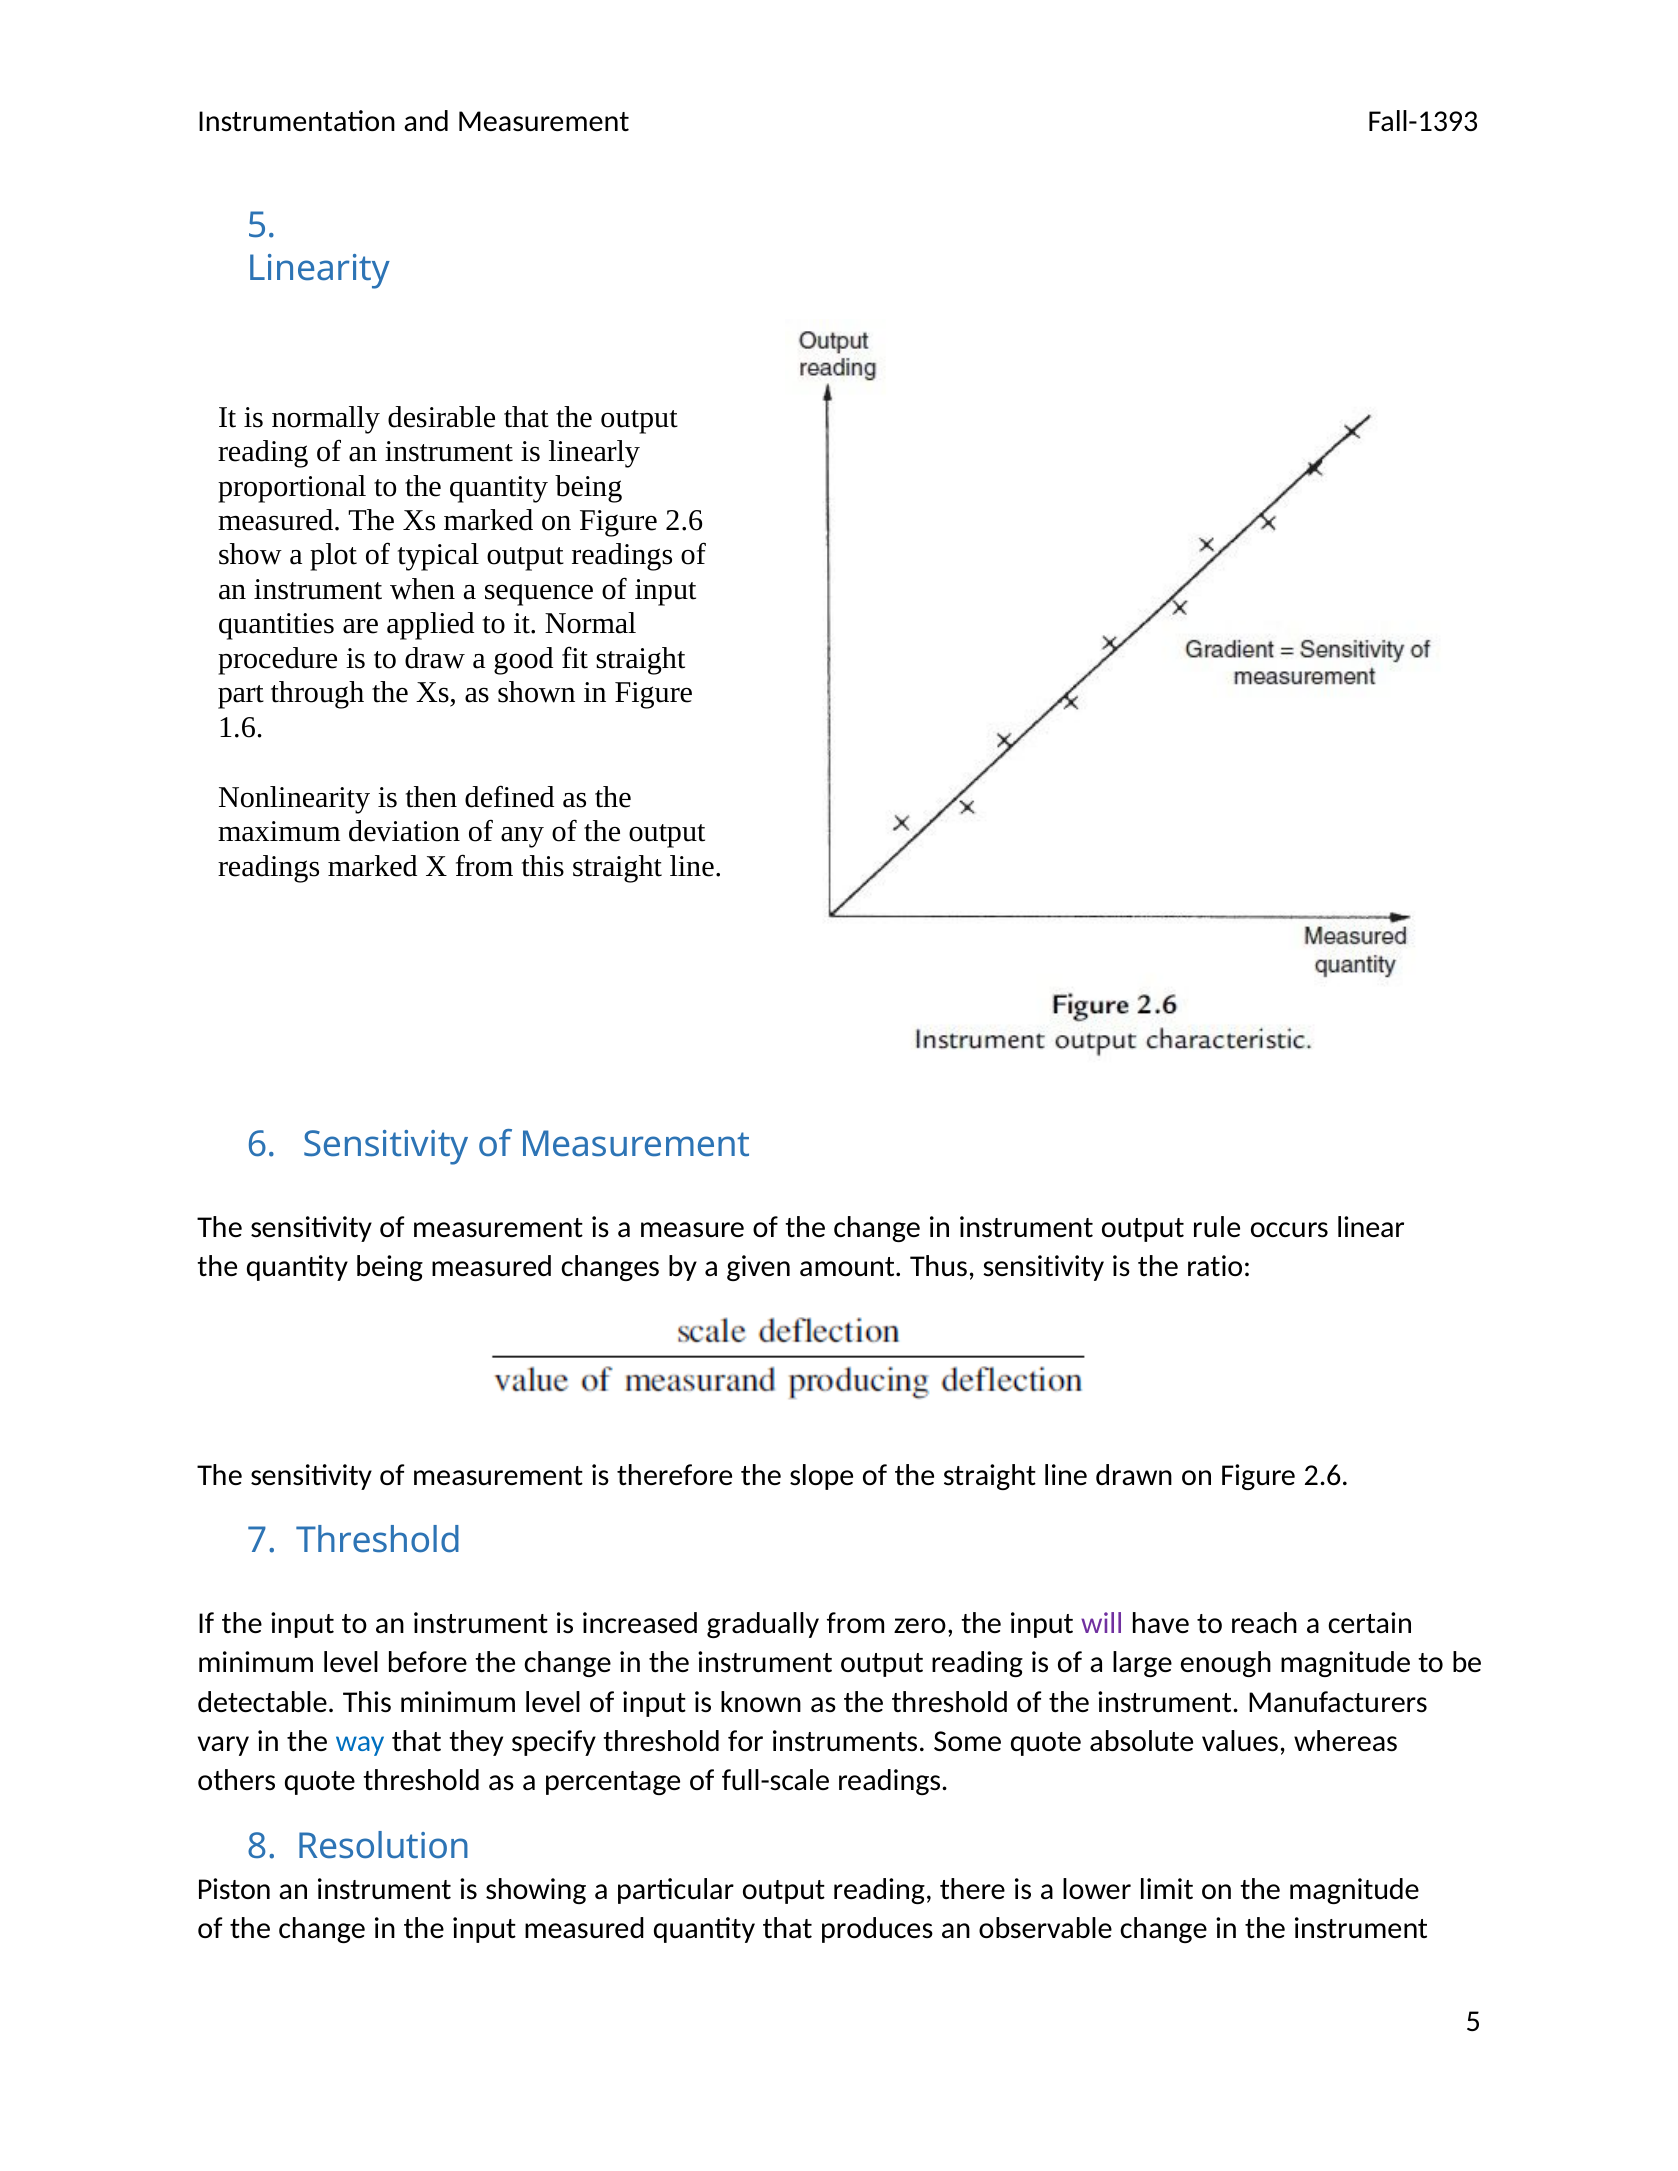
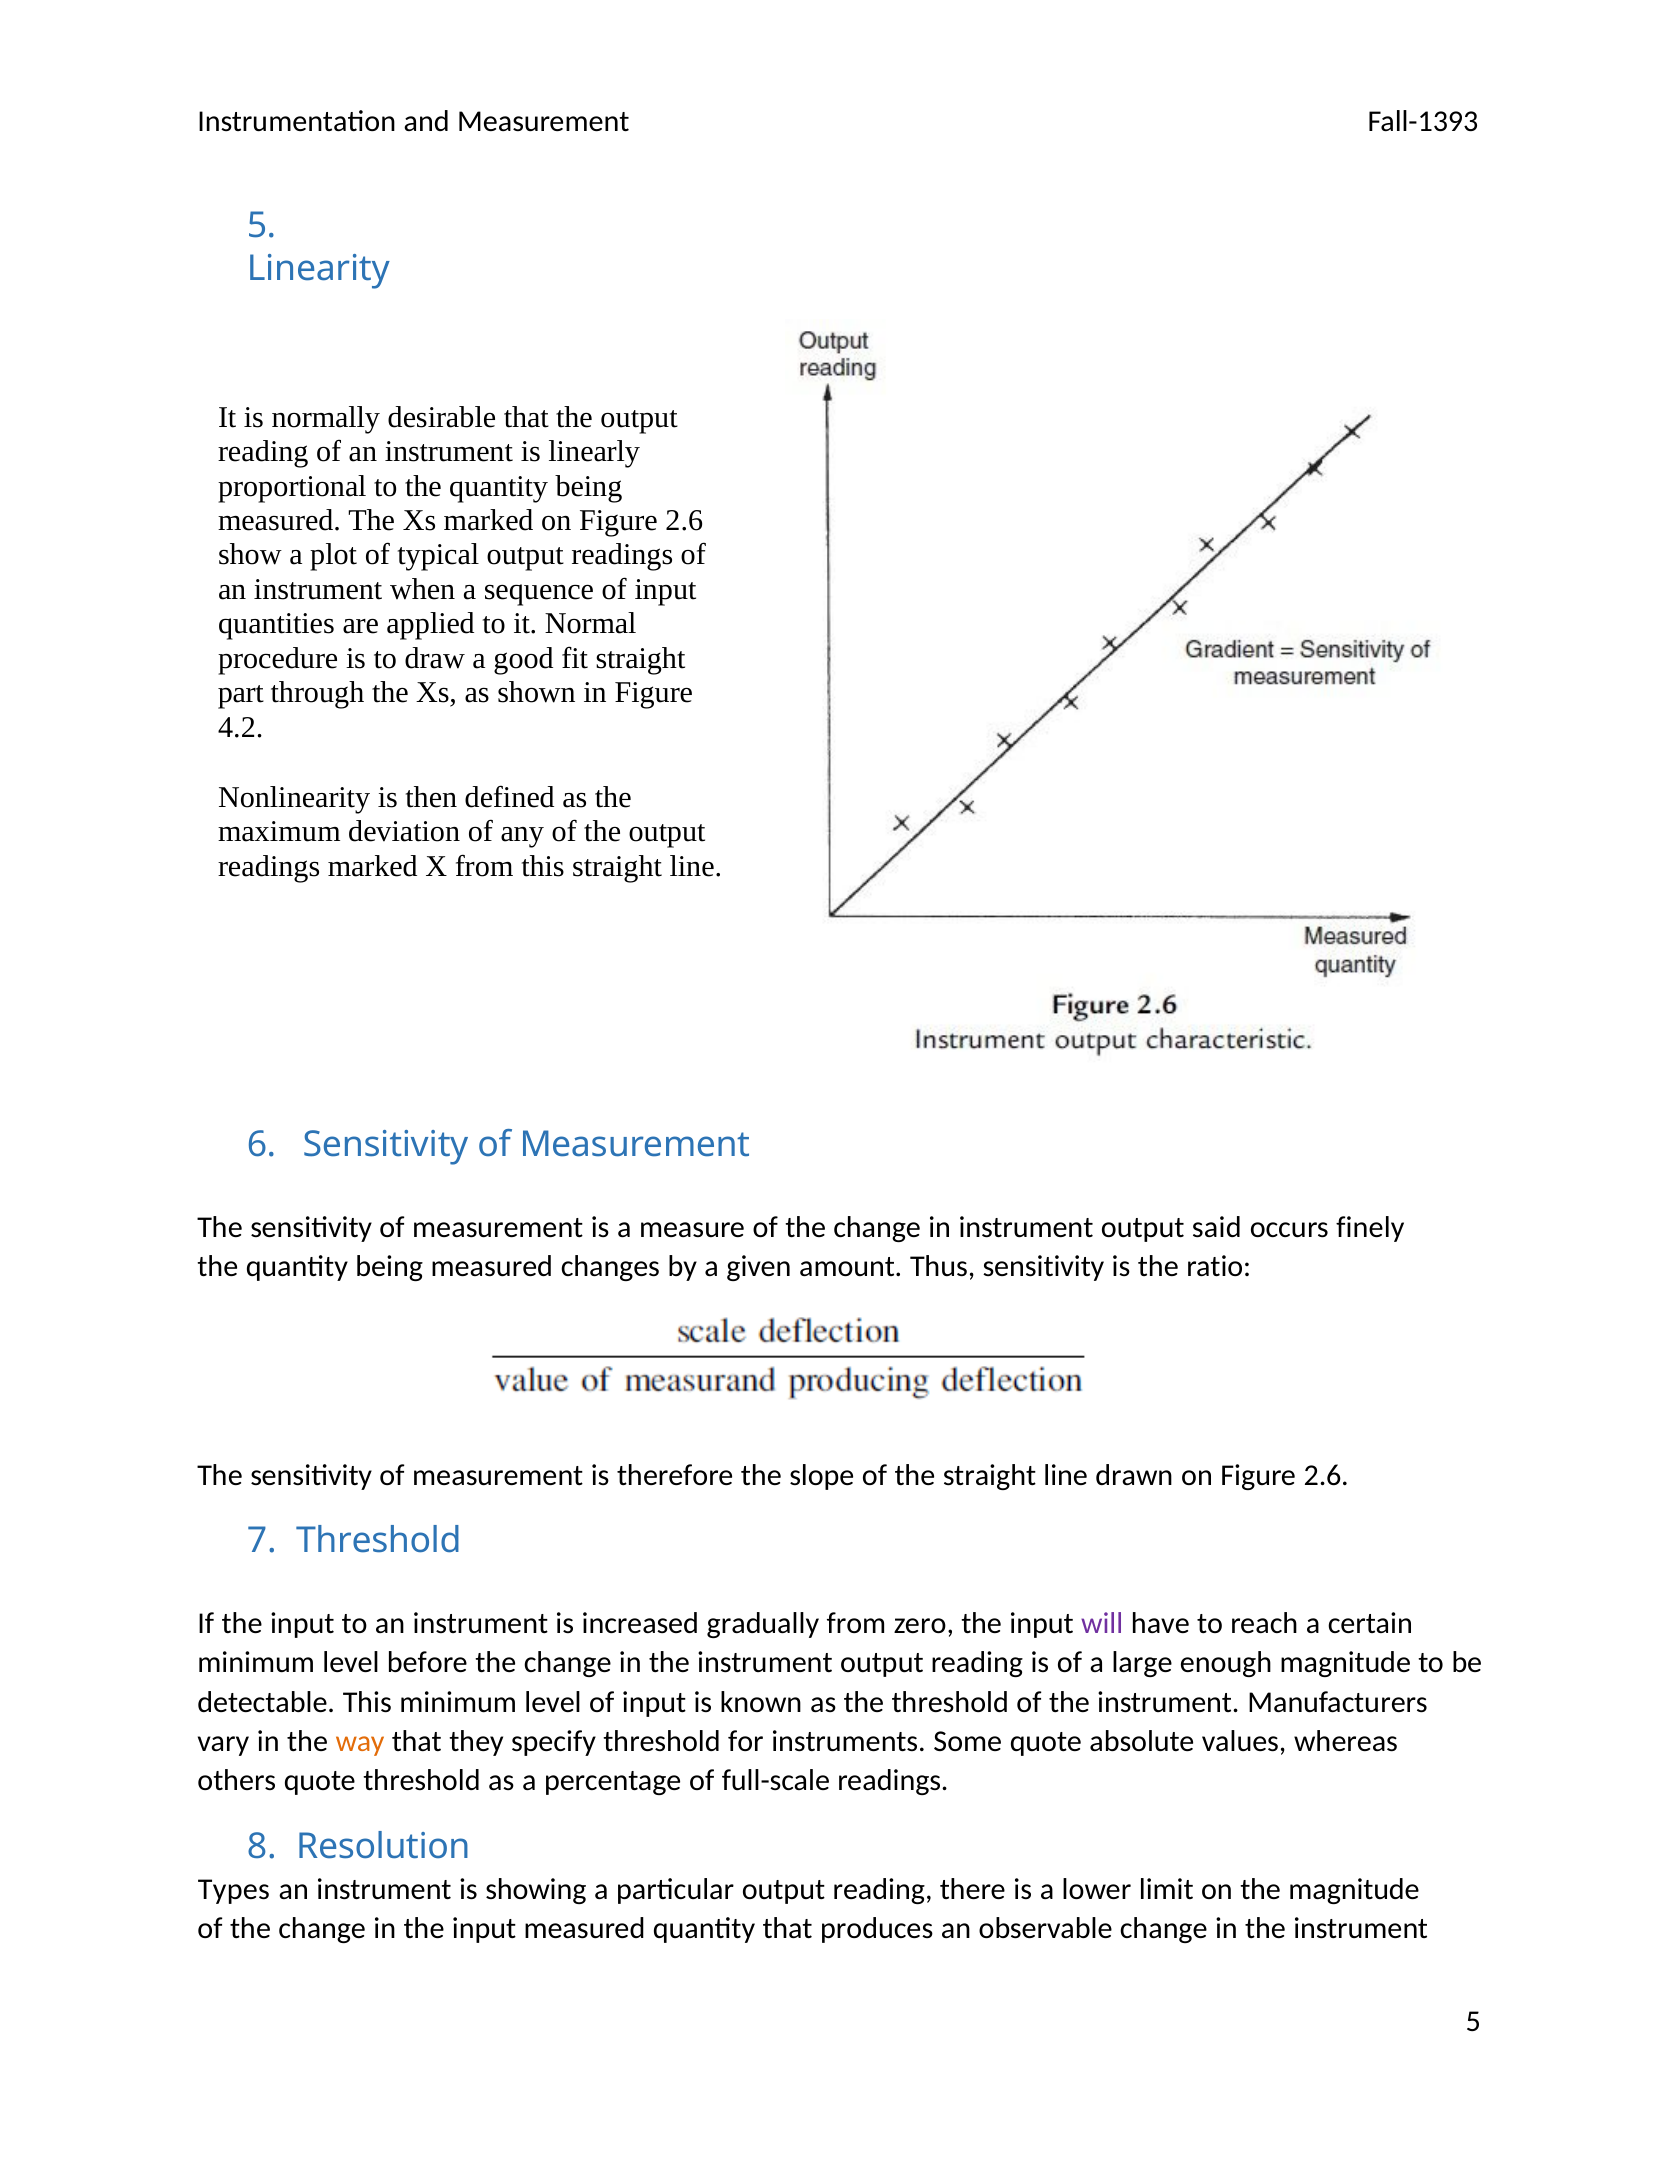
1.6: 1.6 -> 4.2 (241, 727)
rule: rule -> said (1217, 1228)
linear: linear -> finely (1370, 1228)
way colour: blue -> orange (360, 1742)
Piston: Piston -> Types (234, 1890)
